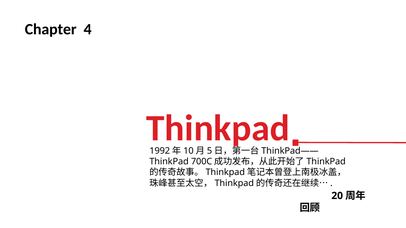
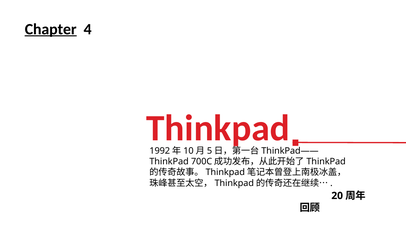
Chapter underline: none -> present (51, 29)
